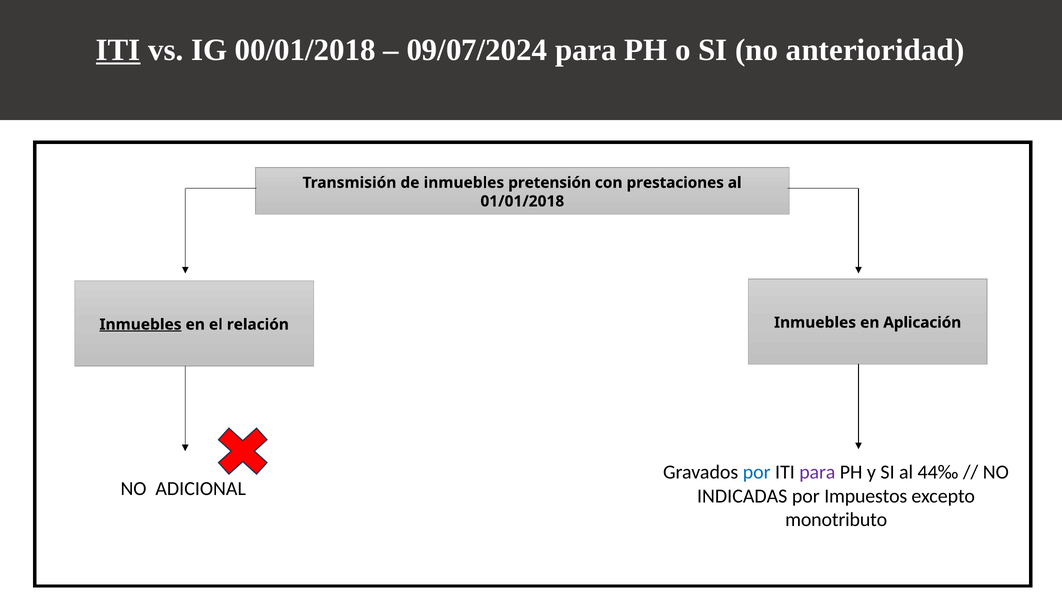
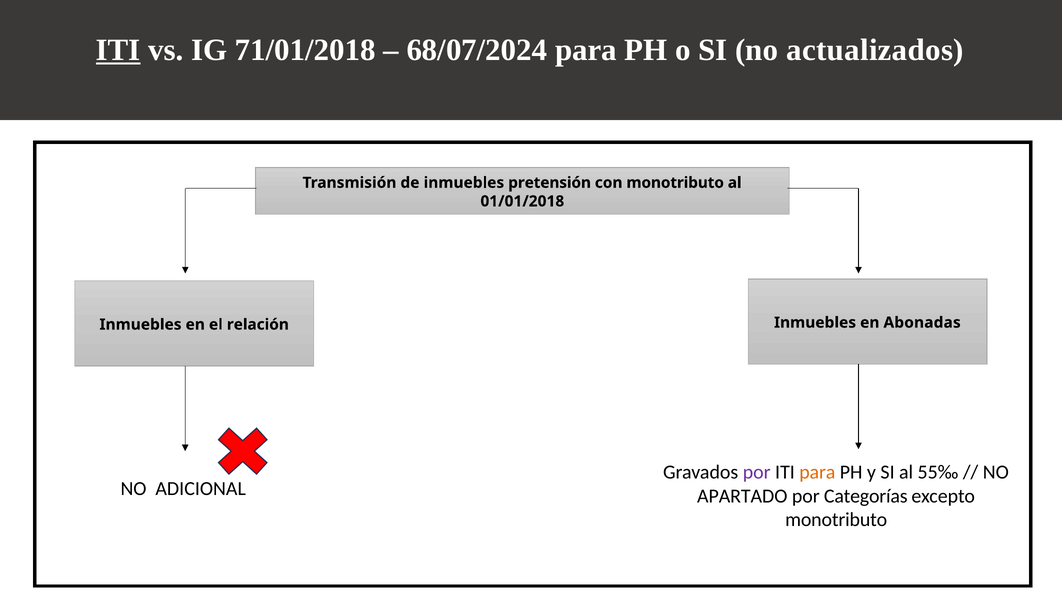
00/01/2018: 00/01/2018 -> 71/01/2018 (305, 50)
09/07/2024: 09/07/2024 -> 68/07/2024 (477, 50)
anterioridad: anterioridad -> actualizados (875, 50)
con prestaciones: prestaciones -> monotributo (675, 183)
Aplicación: Aplicación -> Abonadas (922, 323)
Inmuebles underline: present -> none (141, 325)
por colour: blue -> purple (757, 472)
para colour: purple -> orange (817, 472)
44‰: 44‰ -> 55‰ (938, 472)
INDICADAS: INDICADAS -> APARTADO (742, 496)
Impuestos: Impuestos -> Categorías (866, 496)
